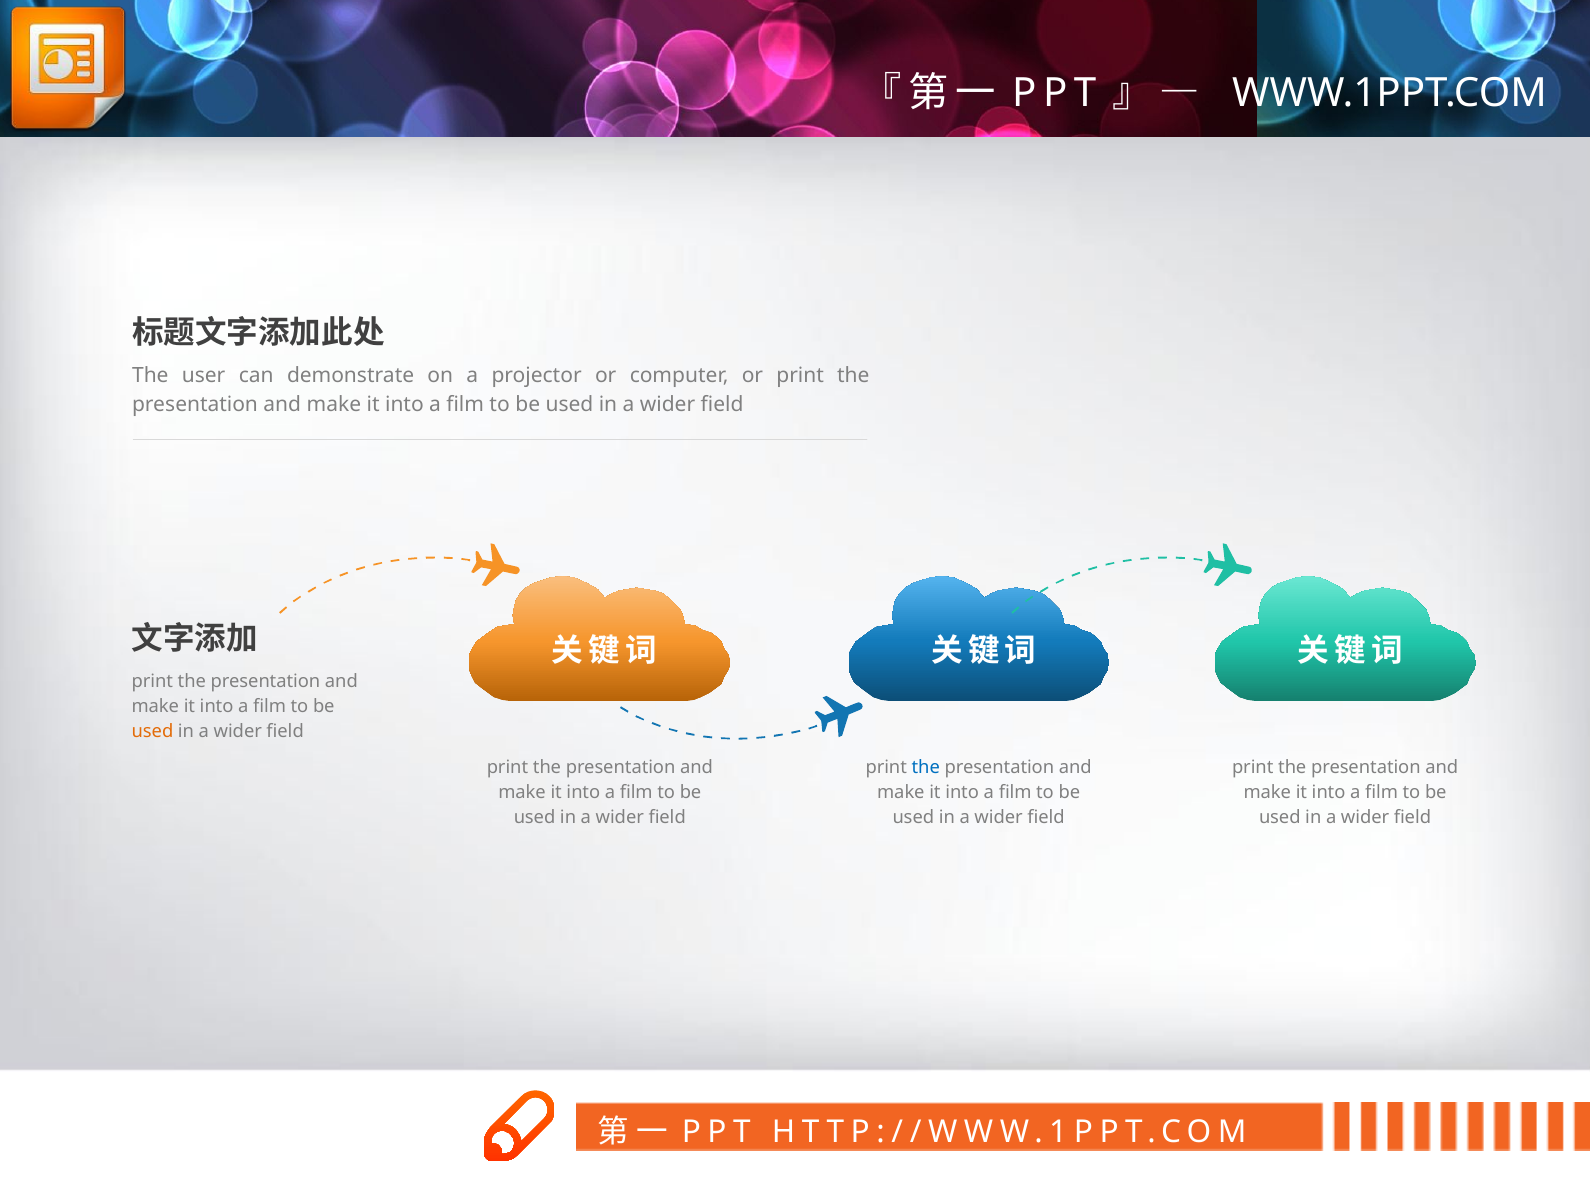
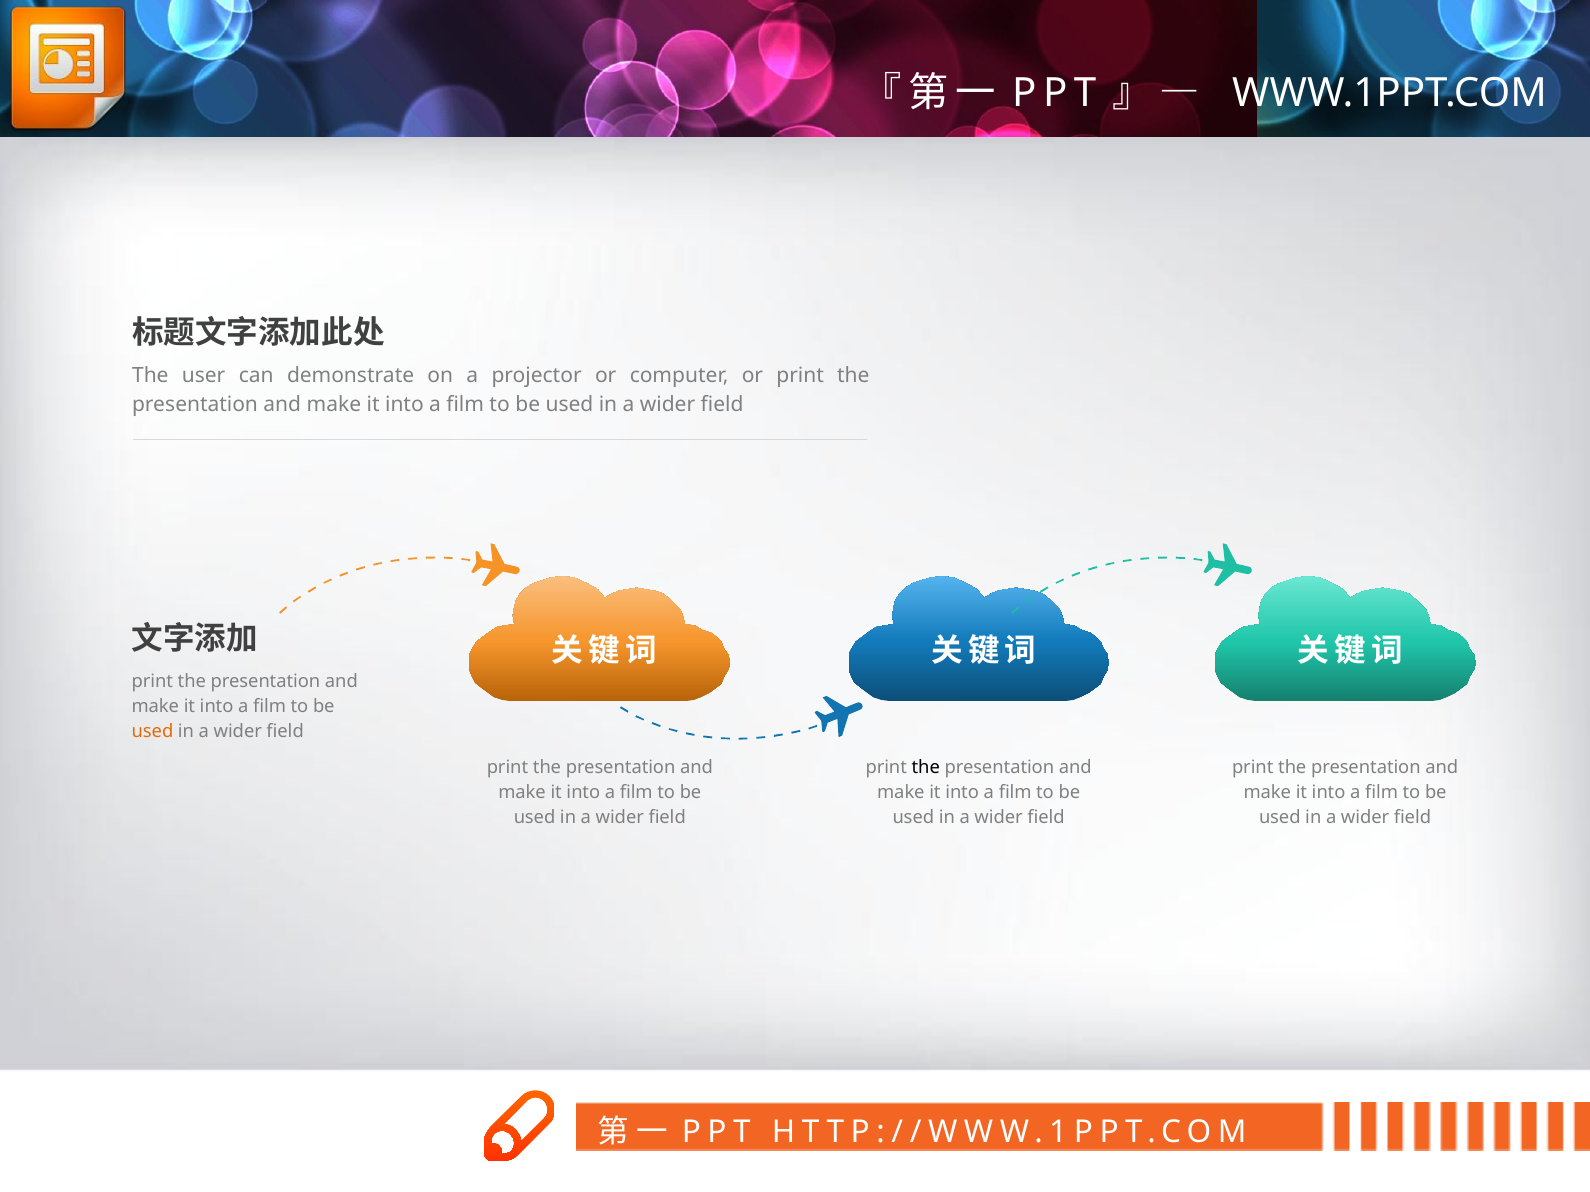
the colour: blue -> black (926, 767)
